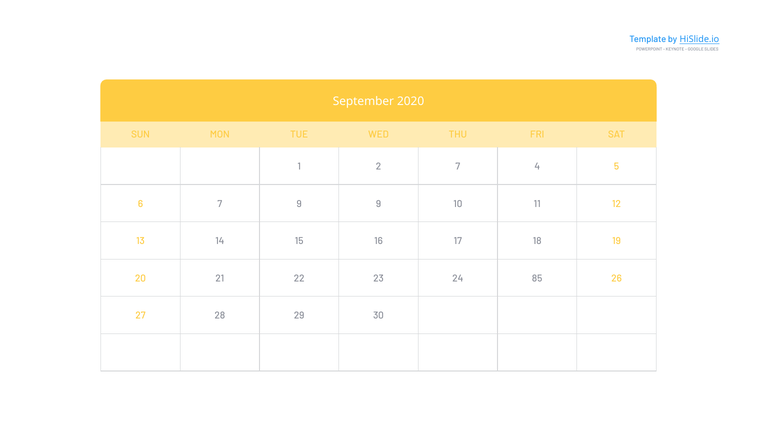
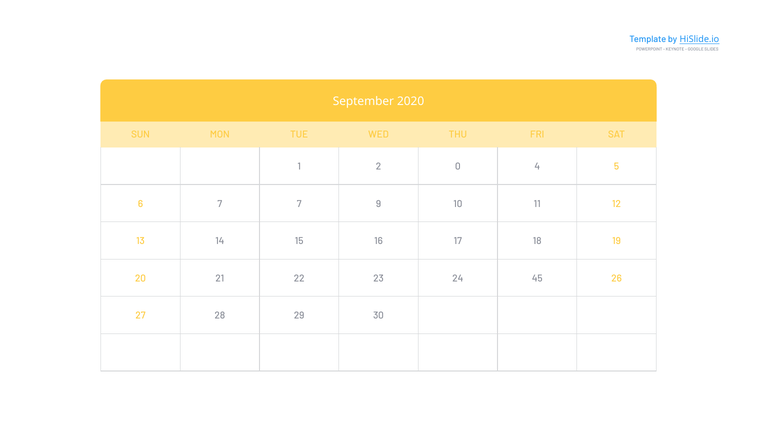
2 7: 7 -> 0 (458, 166)
7 9: 9 -> 7 (299, 204)
85: 85 -> 45 (537, 278)
